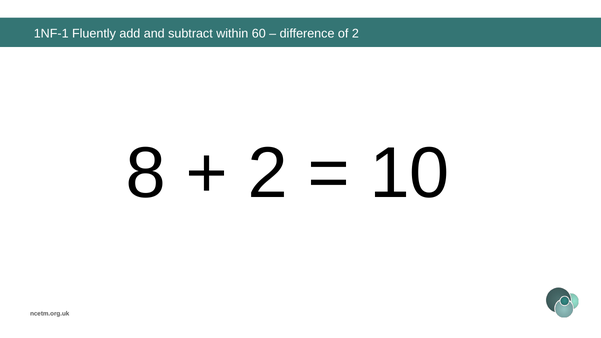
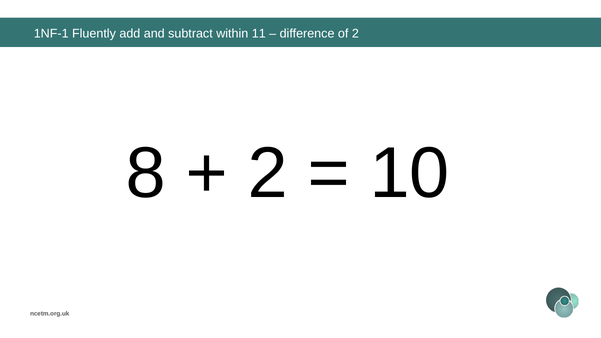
60: 60 -> 11 (259, 34)
